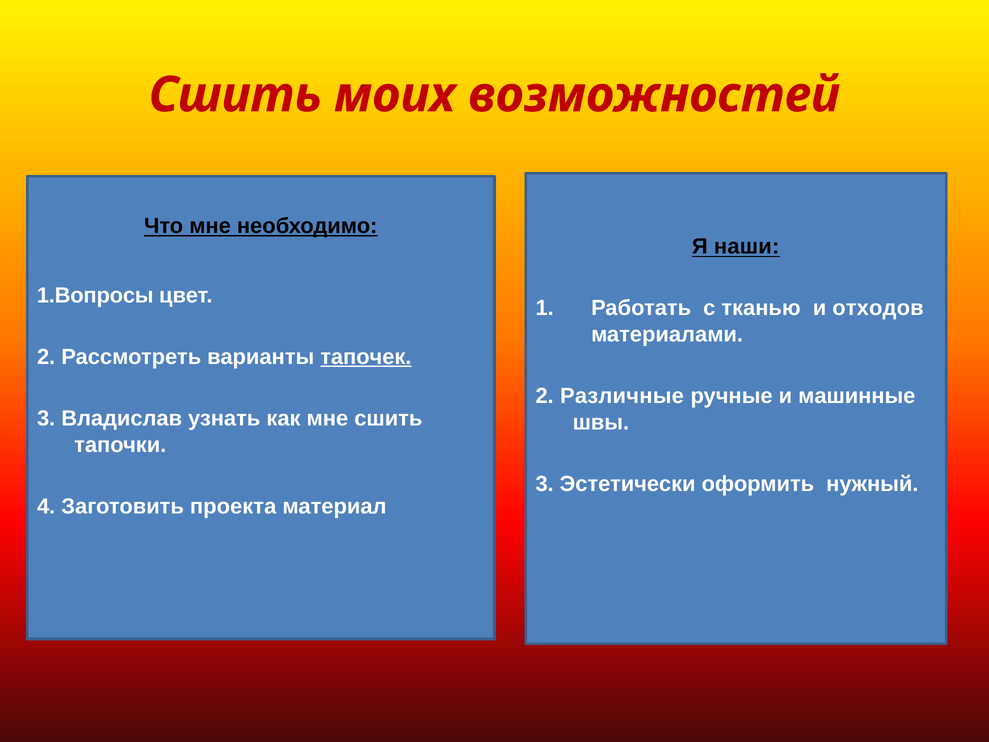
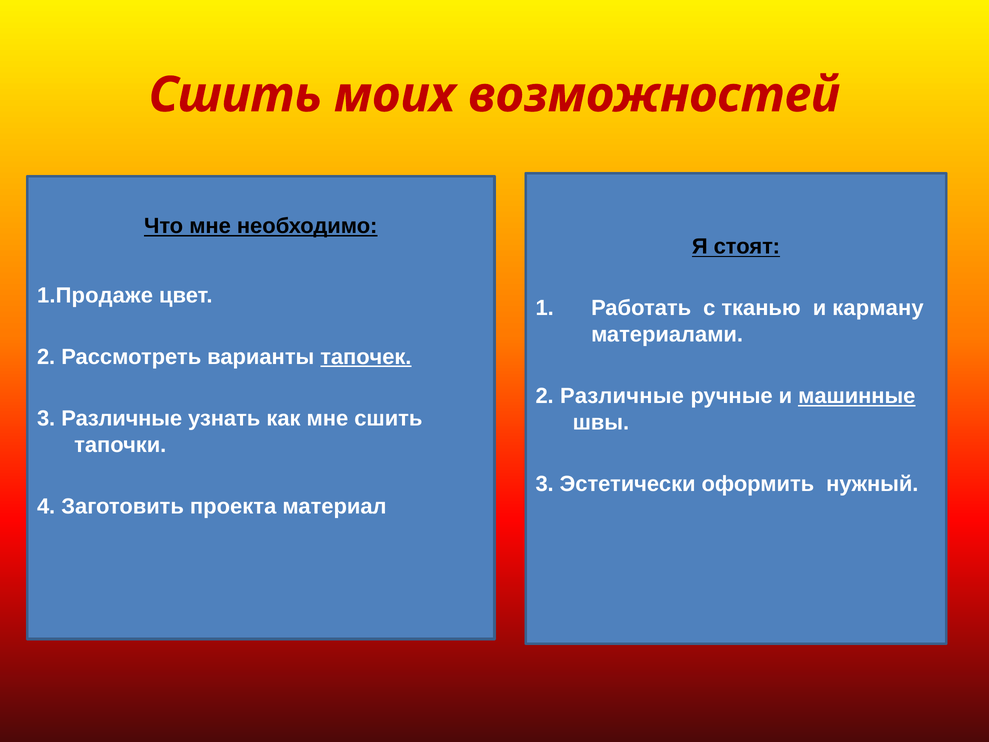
наши: наши -> стоят (747, 247)
1.Вопросы: 1.Вопросы -> 1.Продаже (95, 295)
отходов: отходов -> карману (878, 308)
машинные underline: none -> present (857, 396)
3 Владислав: Владислав -> Различные (122, 418)
